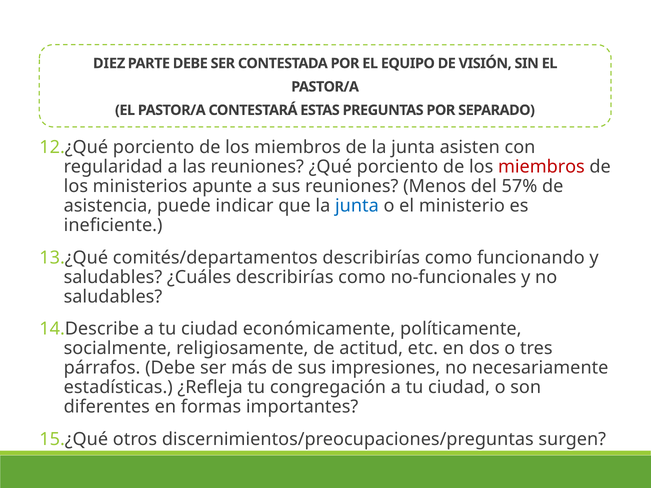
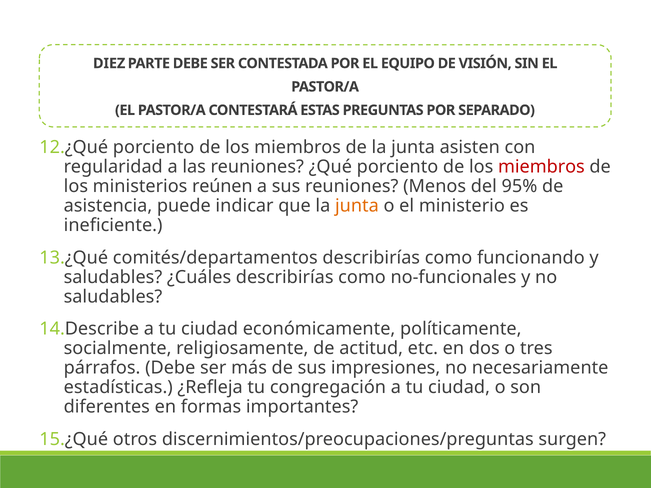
apunte: apunte -> reúnen (222, 187)
57%: 57% -> 95% (519, 187)
junta colour: blue -> orange (357, 206)
